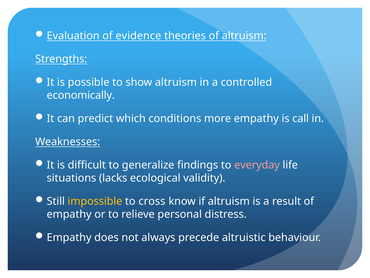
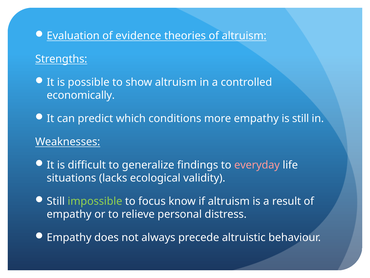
is call: call -> still (301, 118)
impossible colour: yellow -> light green (95, 201)
cross: cross -> focus (152, 201)
